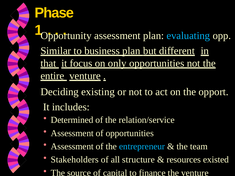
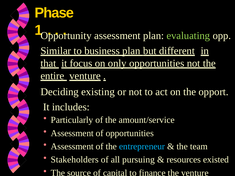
evaluating colour: light blue -> light green (188, 36)
Determined: Determined -> Particularly (72, 120)
relation/service: relation/service -> amount/service (147, 120)
structure: structure -> pursuing (138, 160)
